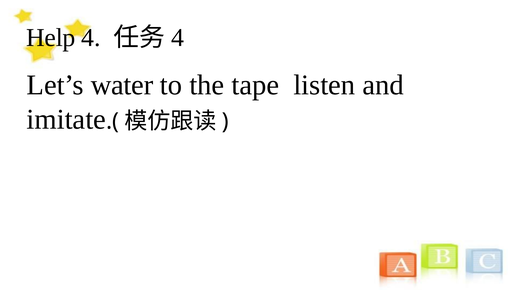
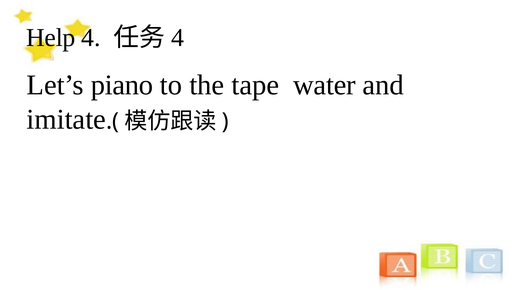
water: water -> piano (122, 85)
listen: listen -> water (324, 85)
